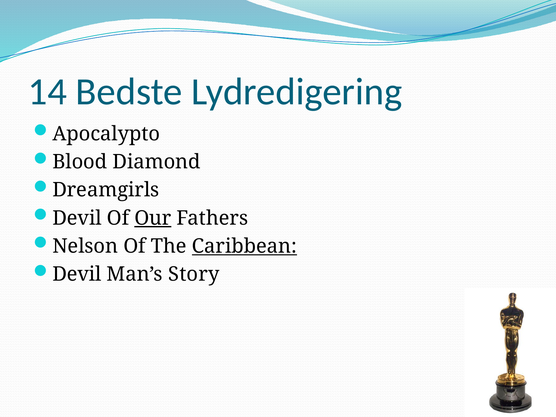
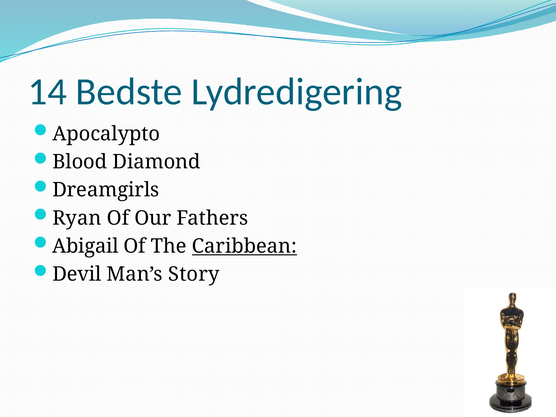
Devil: Devil -> Ryan (77, 218)
Our underline: present -> none (153, 218)
Nelson: Nelson -> Abigail (85, 246)
